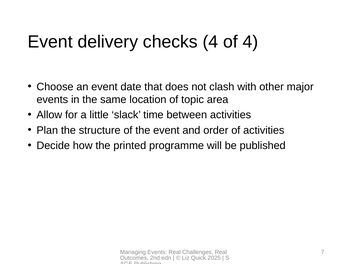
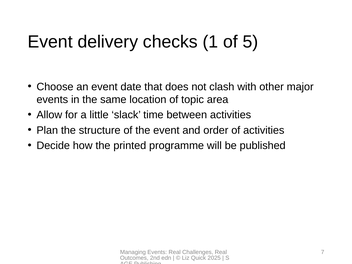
checks 4: 4 -> 1 (210, 42)
of 4: 4 -> 5 (250, 42)
